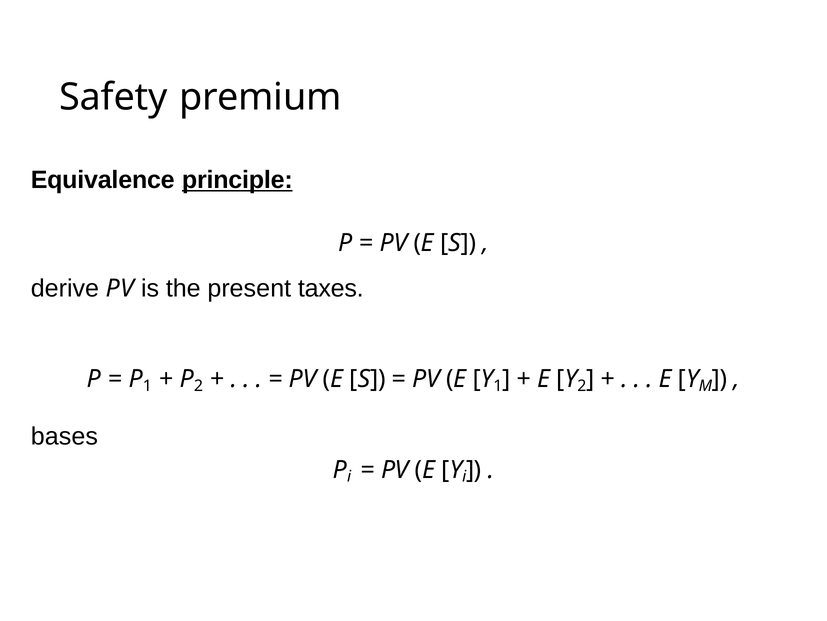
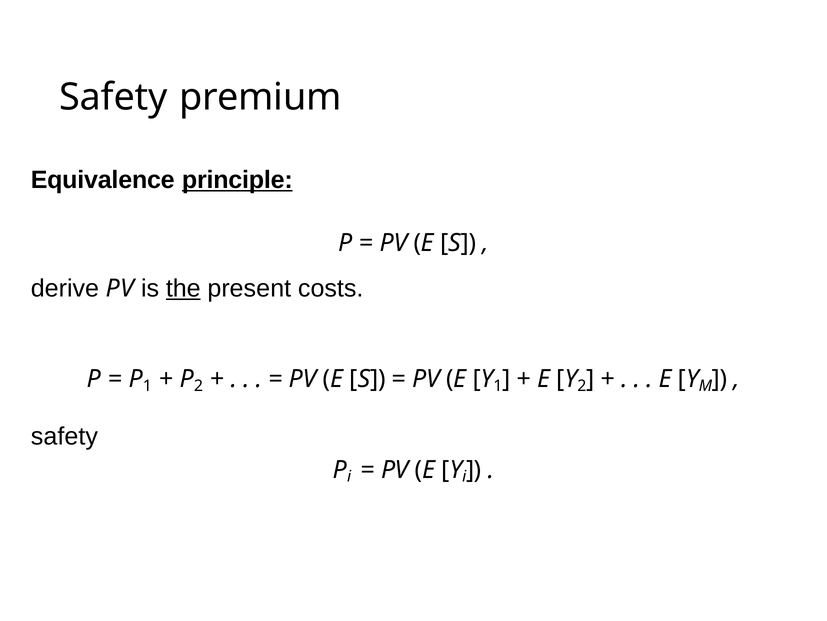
the underline: none -> present (183, 288)
taxes: taxes -> costs (331, 288)
bases: bases -> safety (64, 437)
